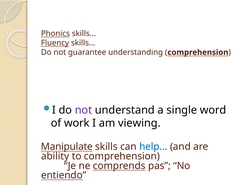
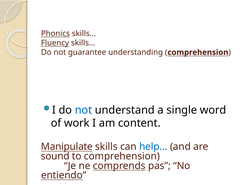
not colour: purple -> blue (83, 110)
viewing: viewing -> content (139, 123)
ability: ability -> sound (55, 156)
